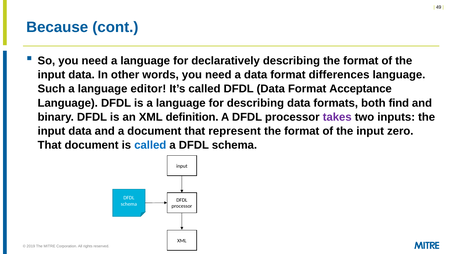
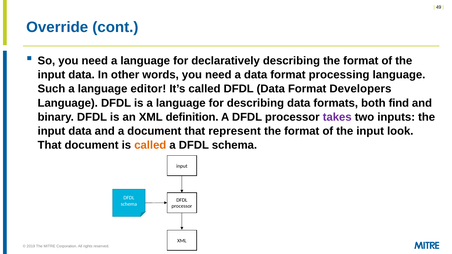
Because: Because -> Override (57, 27)
differences: differences -> processing (339, 75)
Acceptance: Acceptance -> Developers (360, 89)
zero: zero -> look (400, 131)
called colour: blue -> orange (150, 145)
